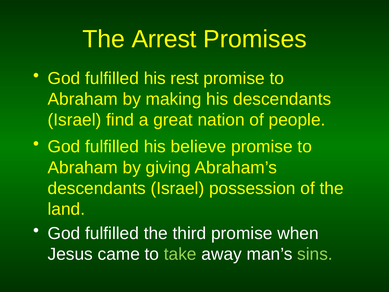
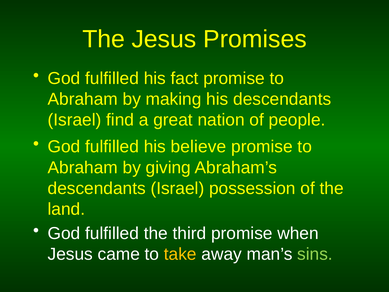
The Arrest: Arrest -> Jesus (164, 39)
rest: rest -> fact (185, 78)
take colour: light green -> yellow (180, 254)
